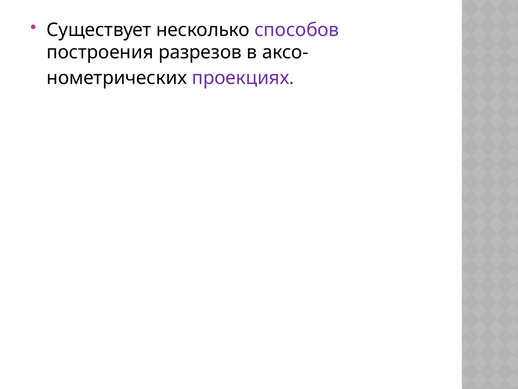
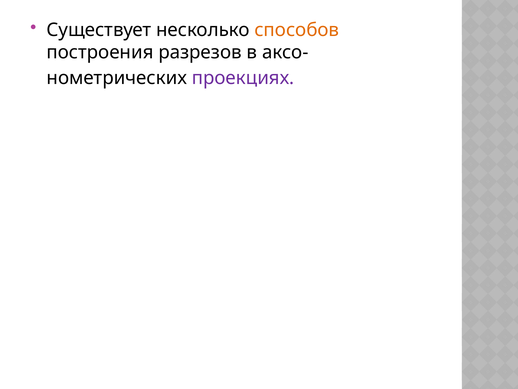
способов colour: purple -> orange (297, 30)
